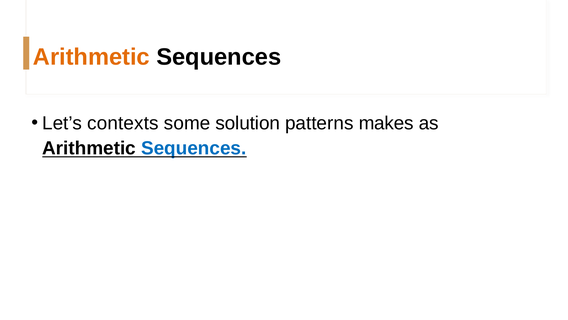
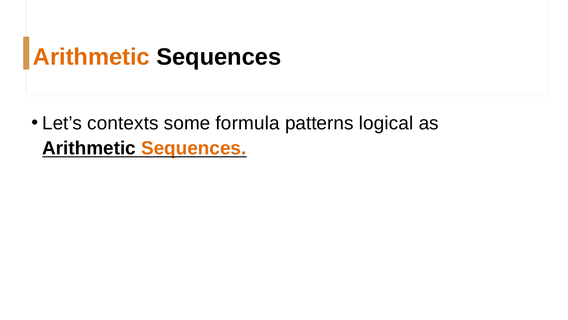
solution: solution -> formula (248, 123)
makes: makes -> logical (386, 123)
Sequences colour: blue -> orange (194, 148)
